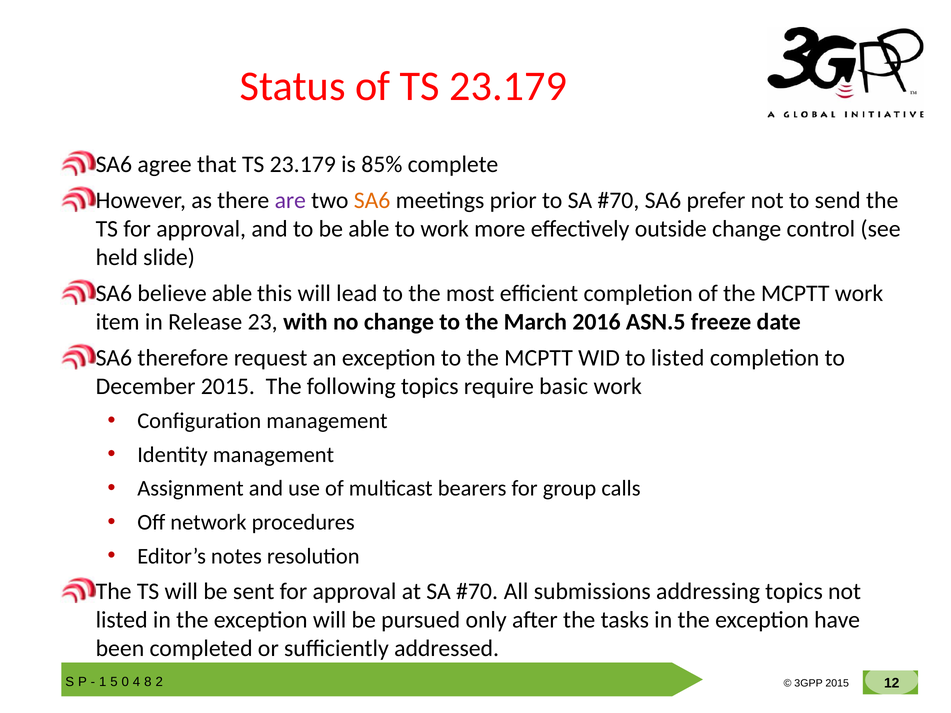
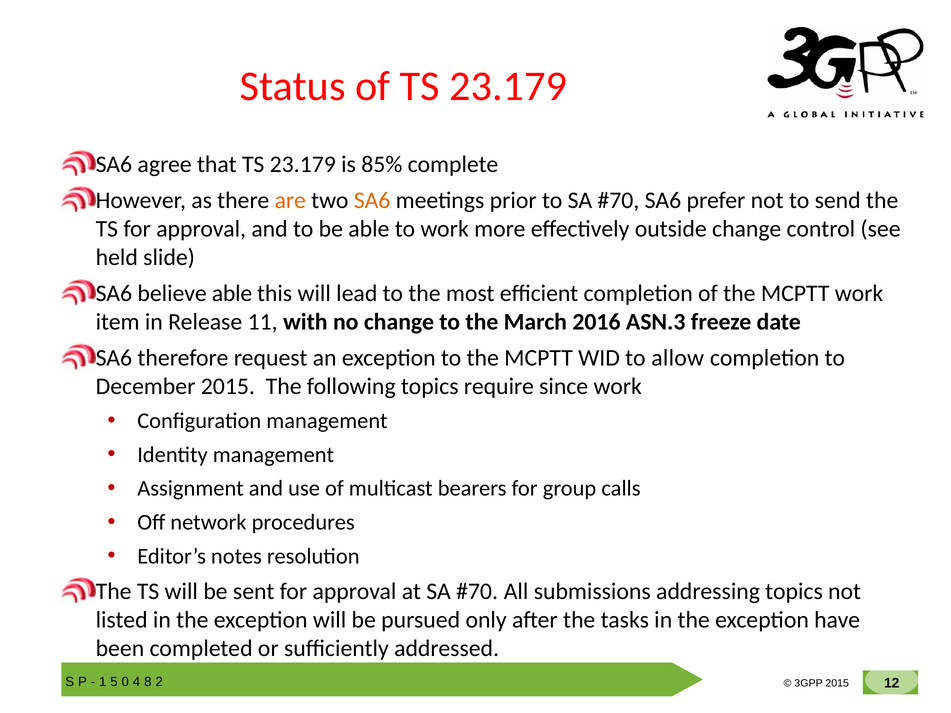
are colour: purple -> orange (290, 201)
23: 23 -> 11 (263, 322)
ASN.5: ASN.5 -> ASN.3 (656, 322)
to listed: listed -> allow (678, 358)
basic: basic -> since (564, 387)
